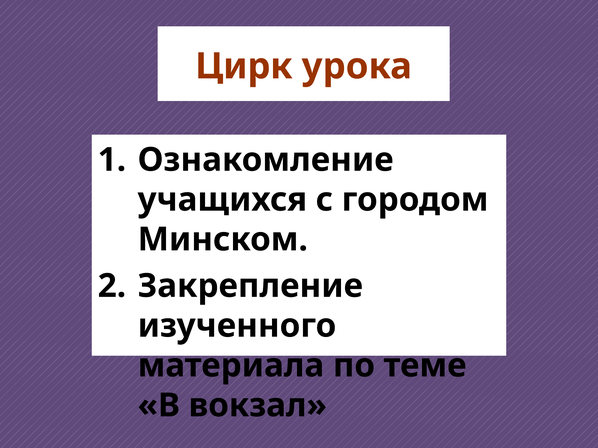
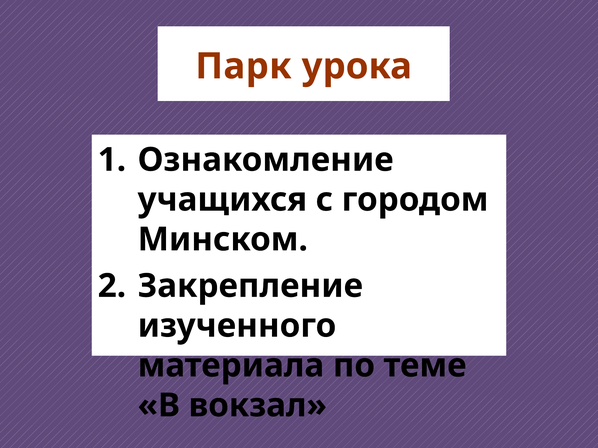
Цирк: Цирк -> Парк (243, 66)
